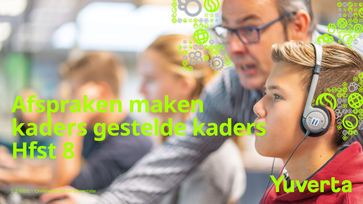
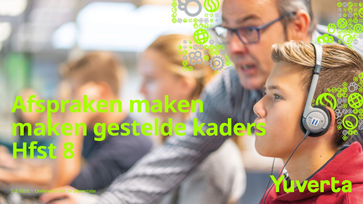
kaders: kaders -> maken (49, 128)
